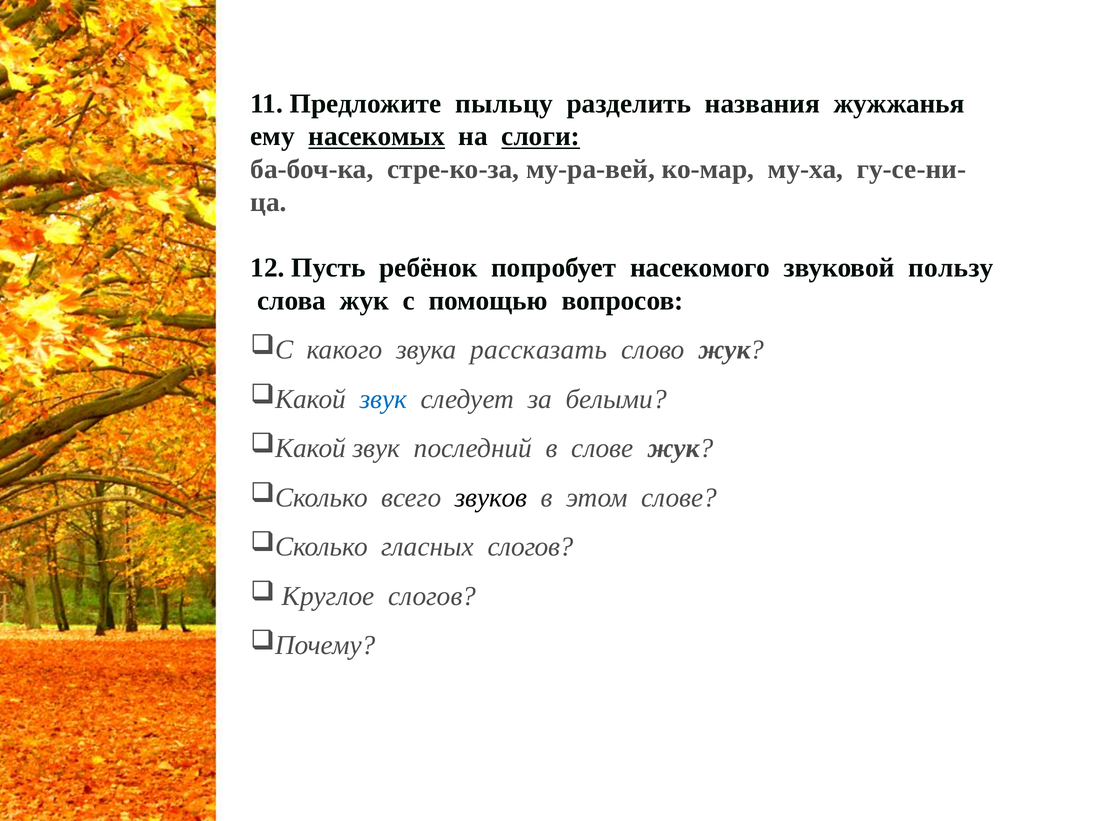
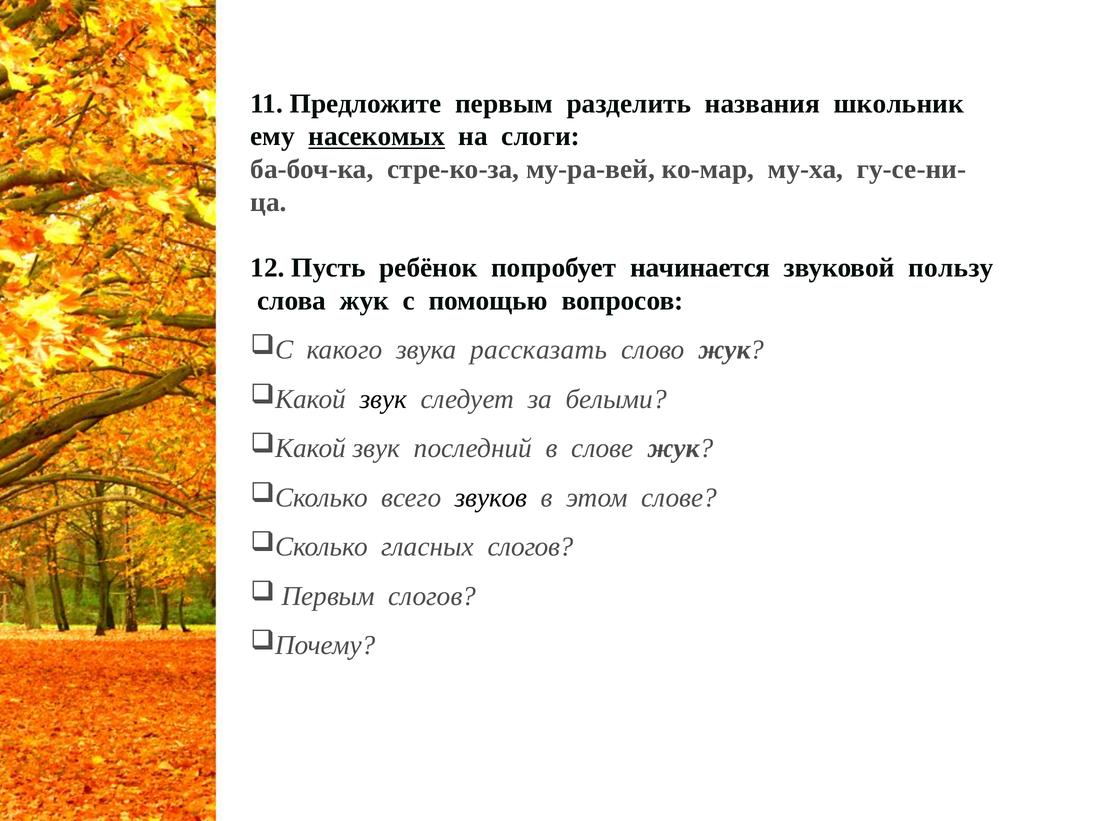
Предложите пыльцу: пыльцу -> первым (504, 104)
жужжанья: жужжанья -> школьник (899, 104)
слоги underline: present -> none (541, 136)
насекомого: насекомого -> начинается (700, 268)
звук colour: blue -> black (383, 399)
Круглое: Круглое -> Первым (328, 596)
